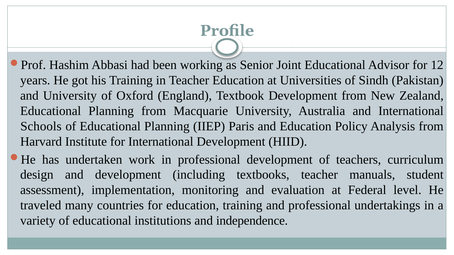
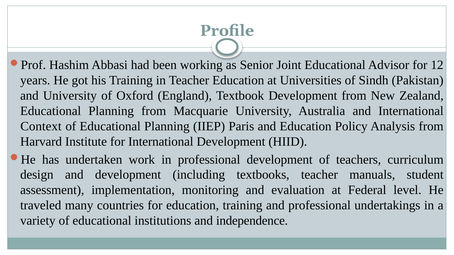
Schools: Schools -> Context (41, 126)
